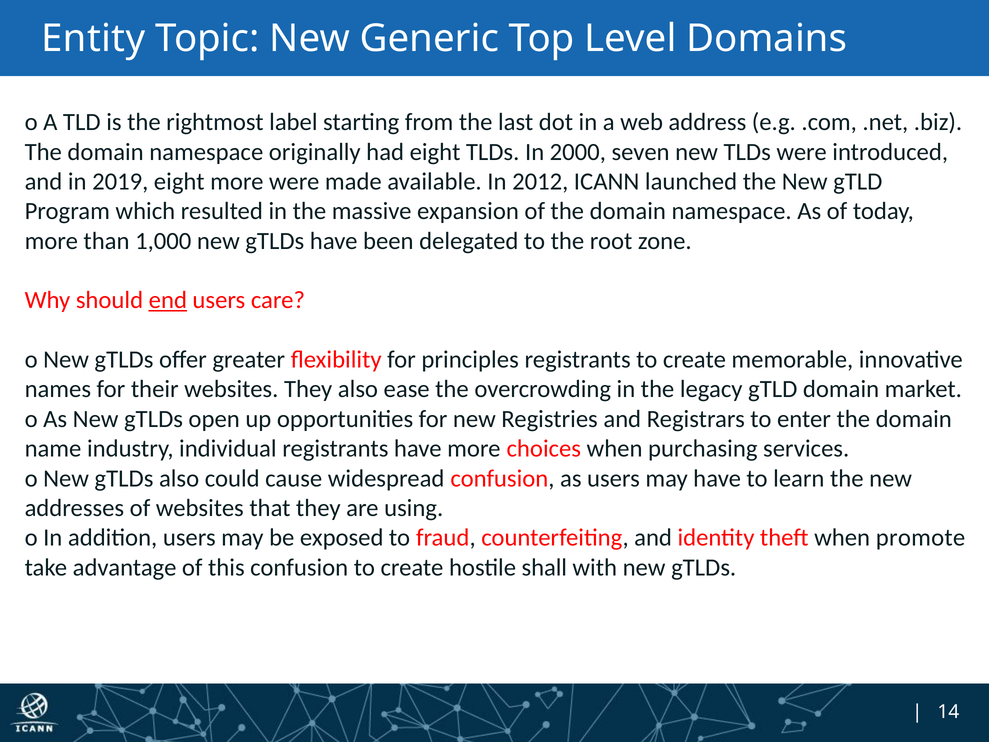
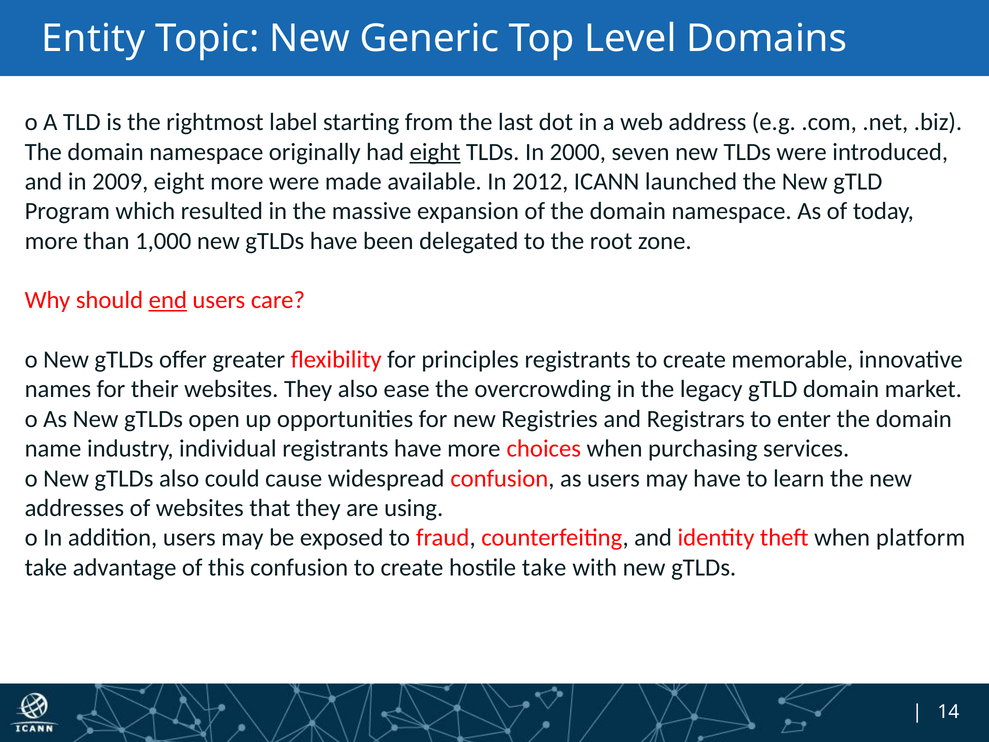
eight underline: none -> present (435, 152)
2019: 2019 -> 2009 (120, 182)
promote: promote -> platform (921, 538)
hostile shall: shall -> take (544, 567)
